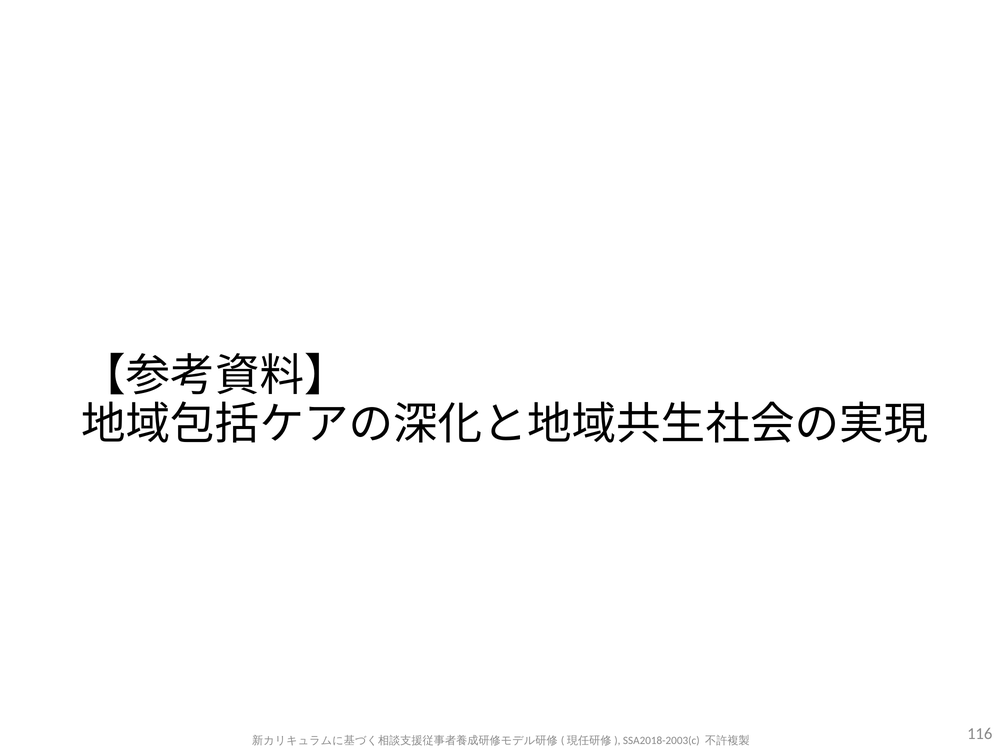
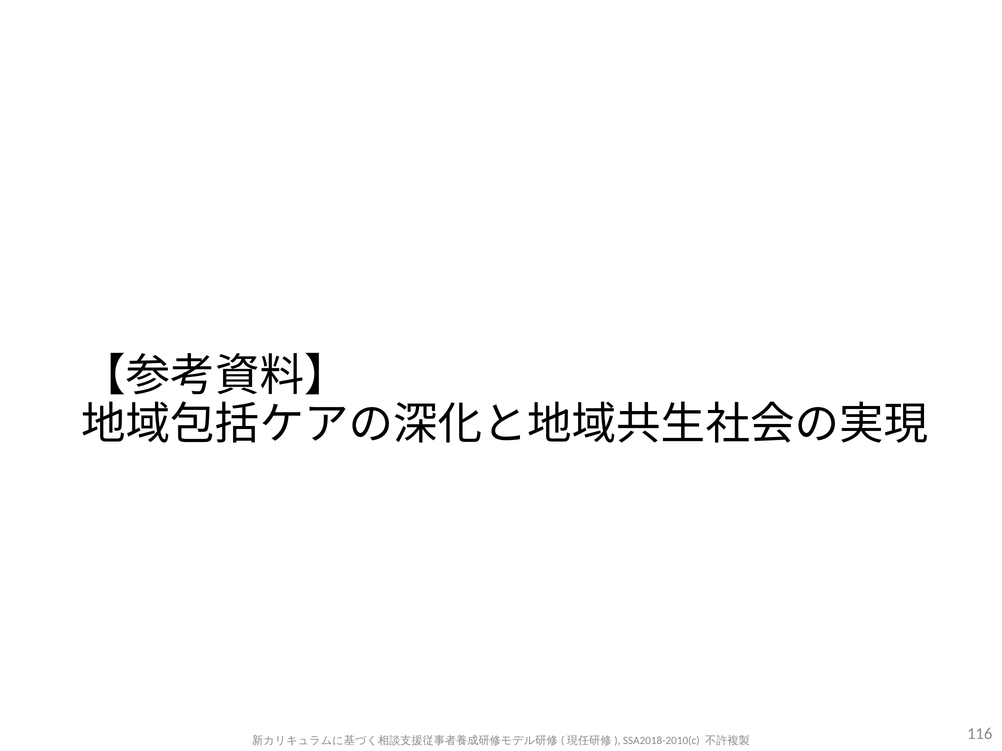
SSA2018-2003(c: SSA2018-2003(c -> SSA2018-2010(c (661, 741)
